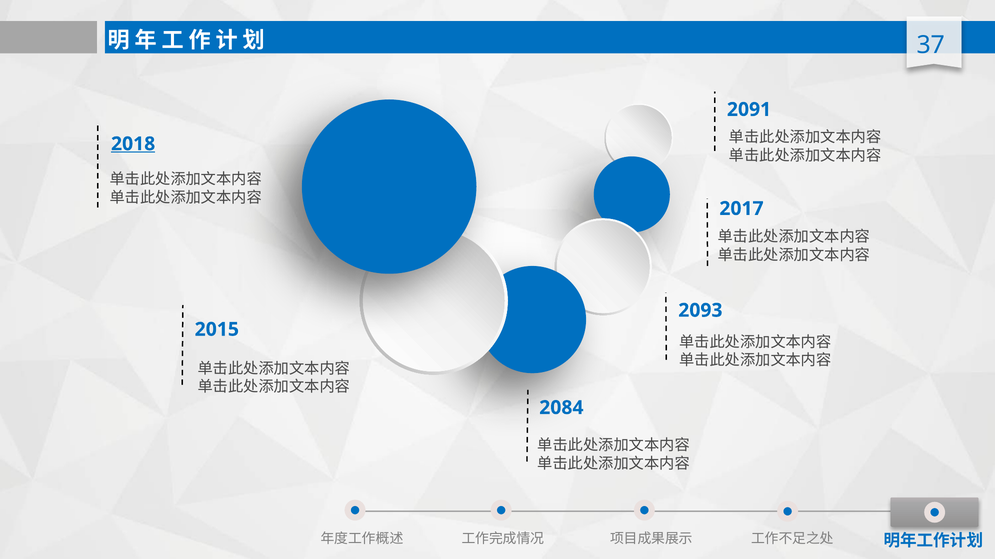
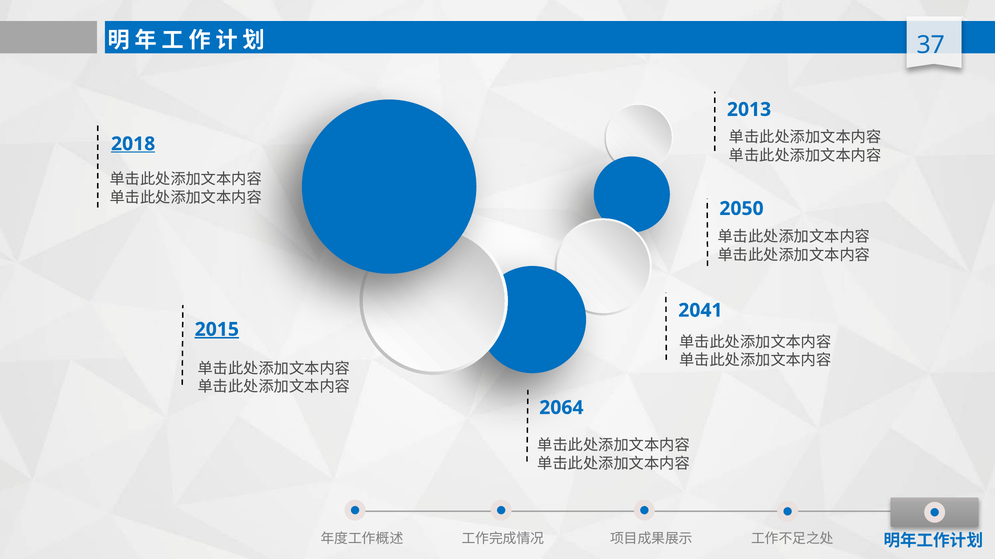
2091: 2091 -> 2013 (749, 110)
2017: 2017 -> 2050 (741, 209)
2093: 2093 -> 2041 (700, 311)
2015 underline: none -> present (217, 330)
2084: 2084 -> 2064 (561, 408)
